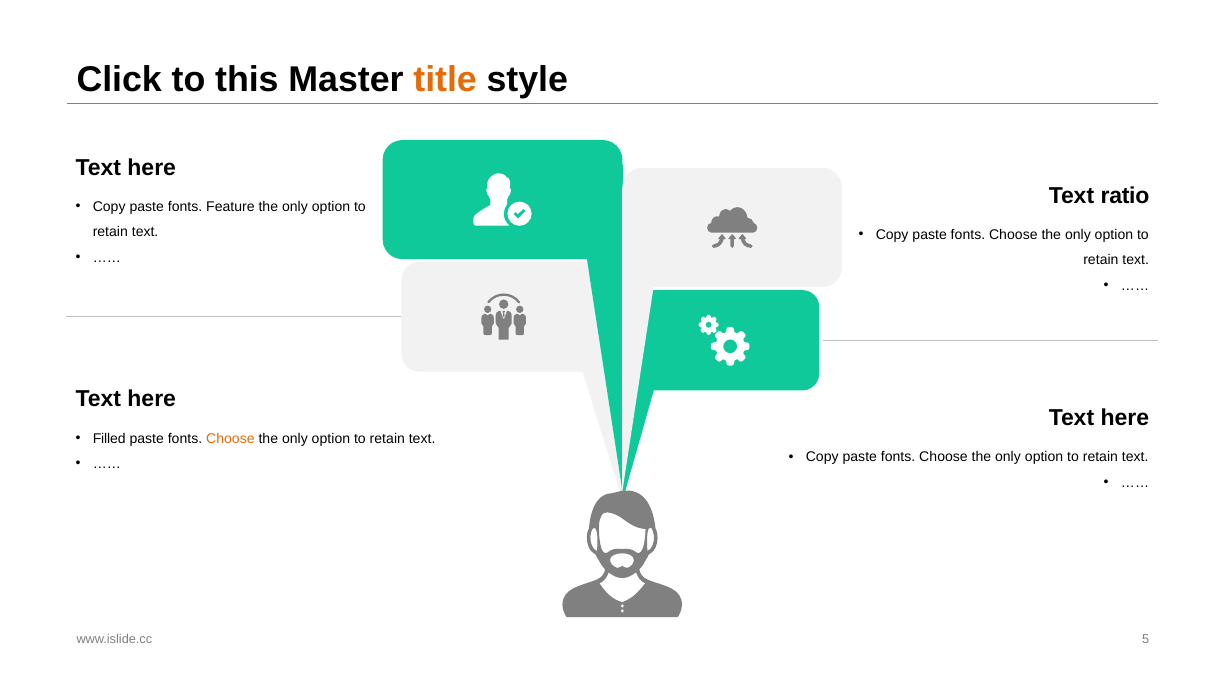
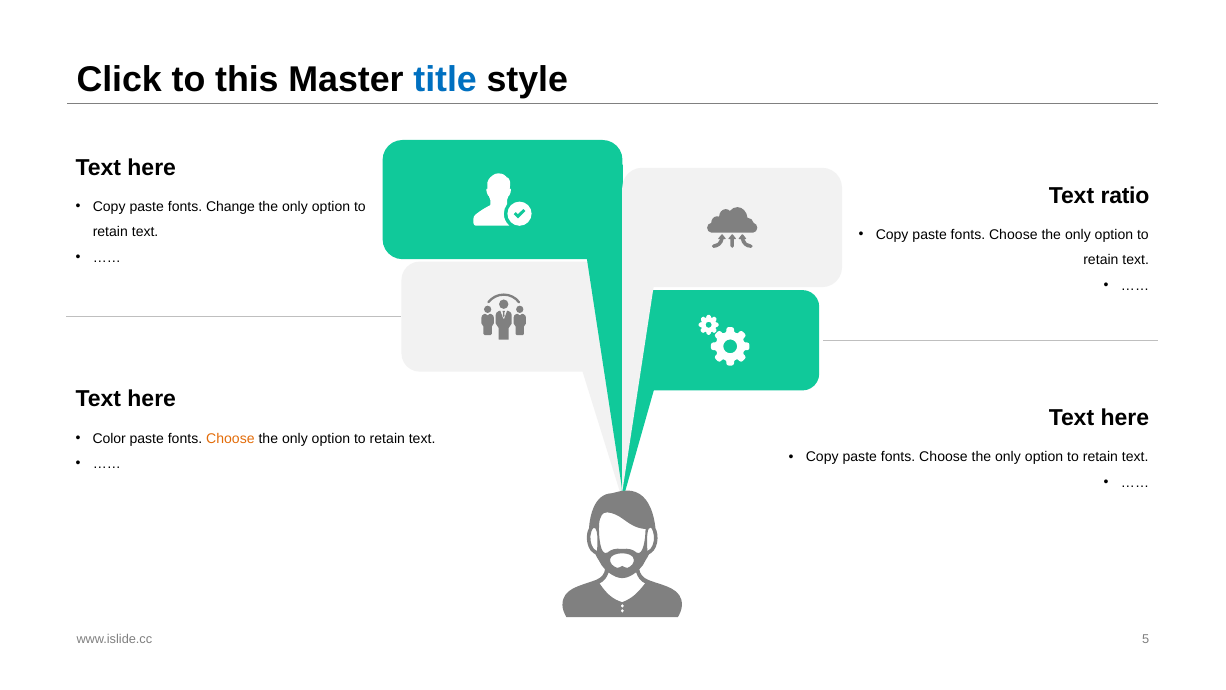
title colour: orange -> blue (445, 79)
Feature: Feature -> Change (230, 207)
Filled: Filled -> Color (109, 438)
